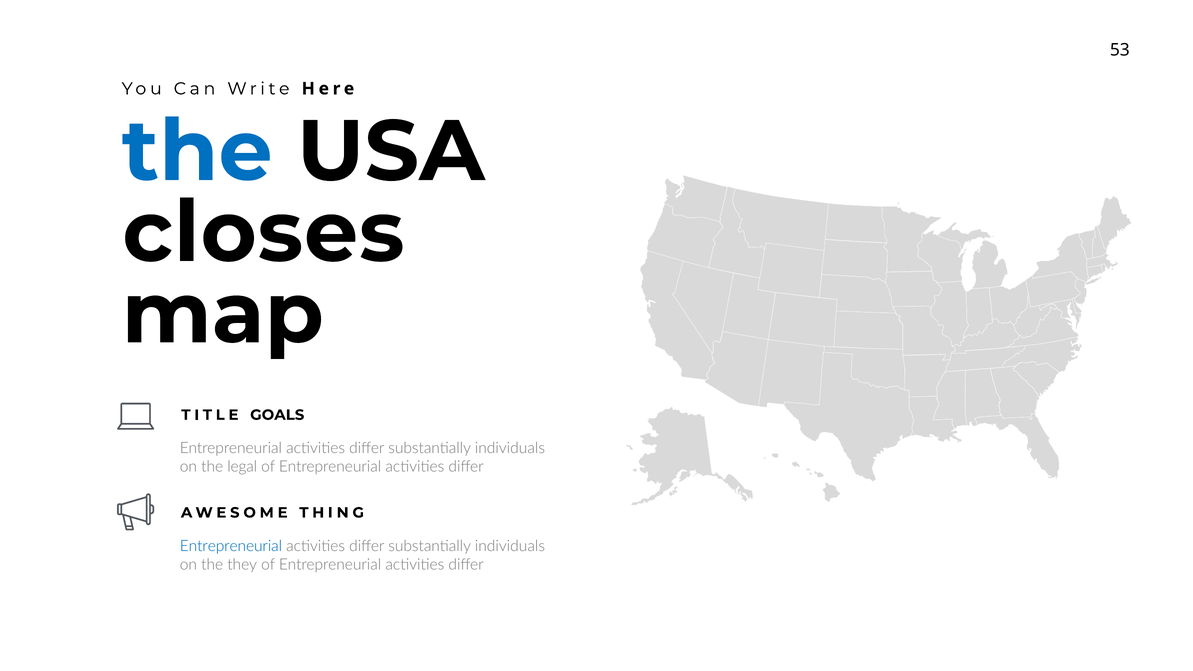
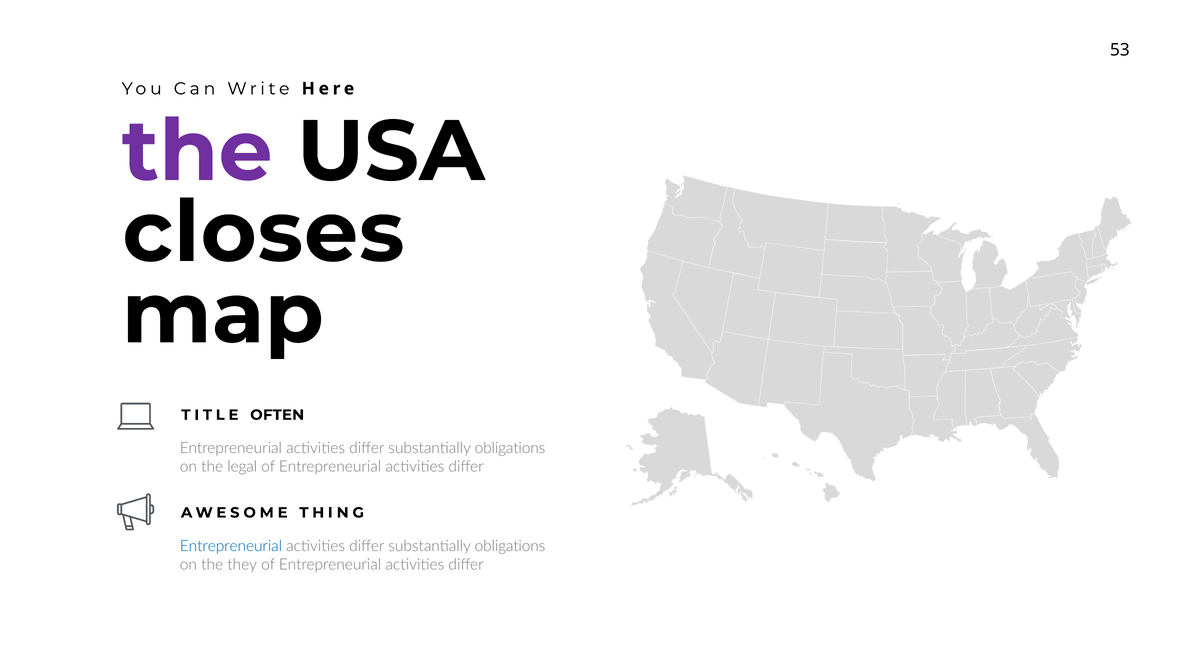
the colour: blue -> purple (197, 152)
GOALS: GOALS -> OFTEN (277, 415)
individuals: individuals -> obligations (510, 448)
individuals: individuals -> obligations (510, 546)
